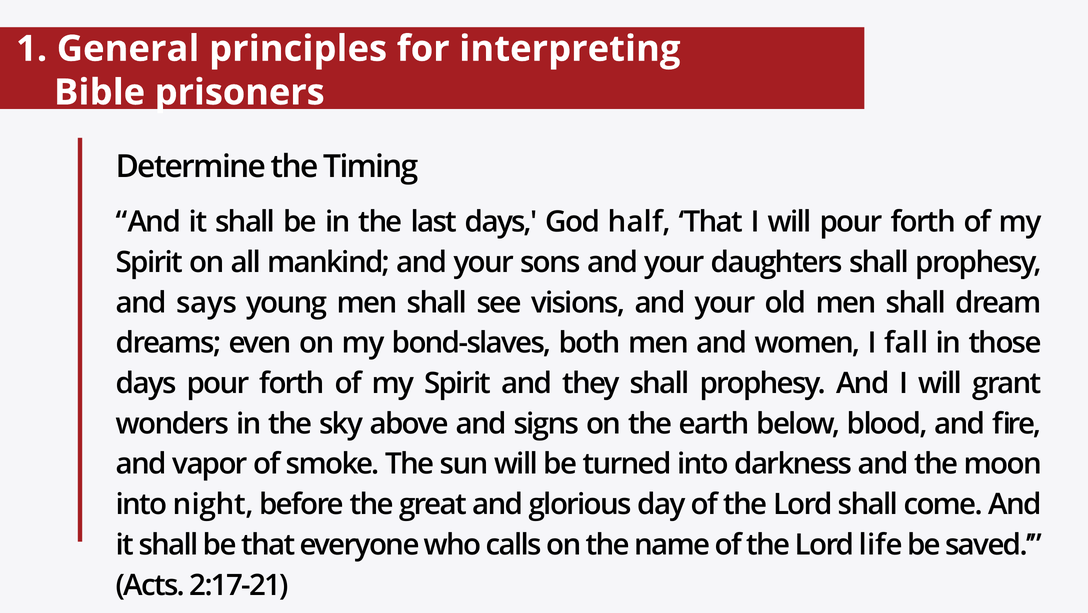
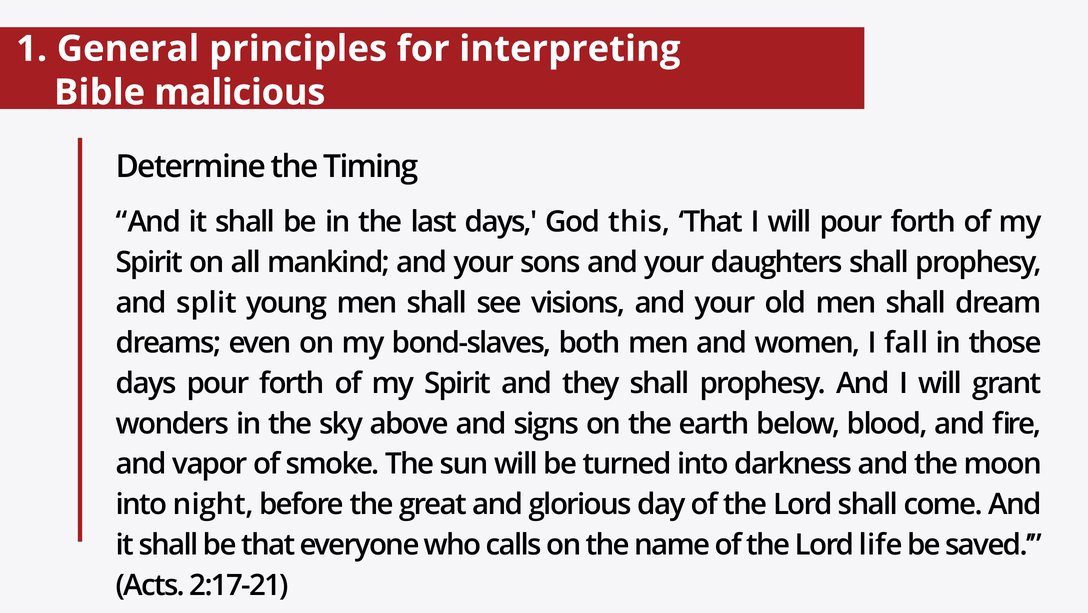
prisoners: prisoners -> malicious (240, 93)
half: half -> this (639, 222)
says: says -> split (207, 303)
